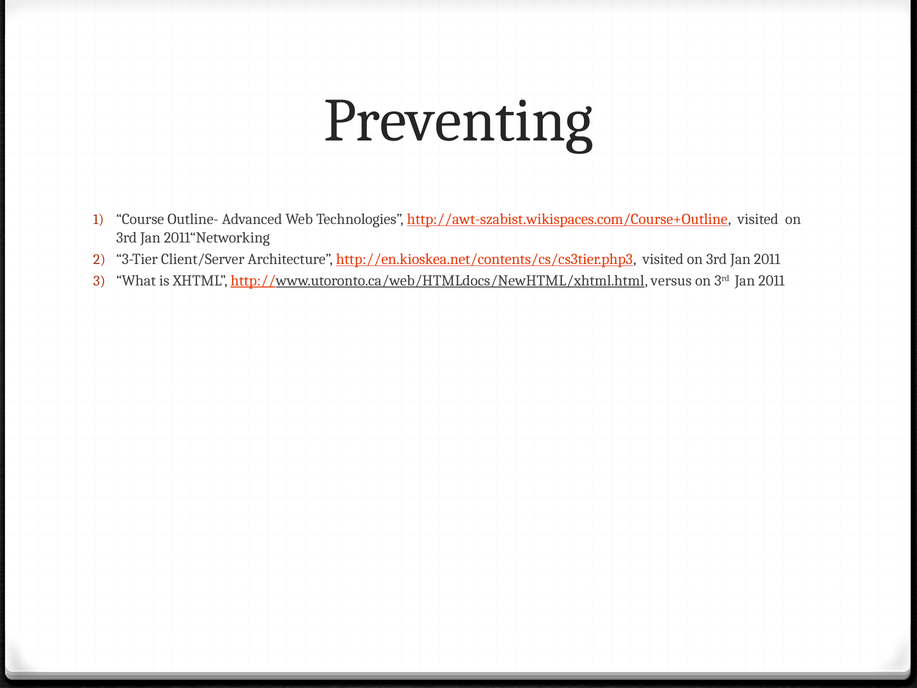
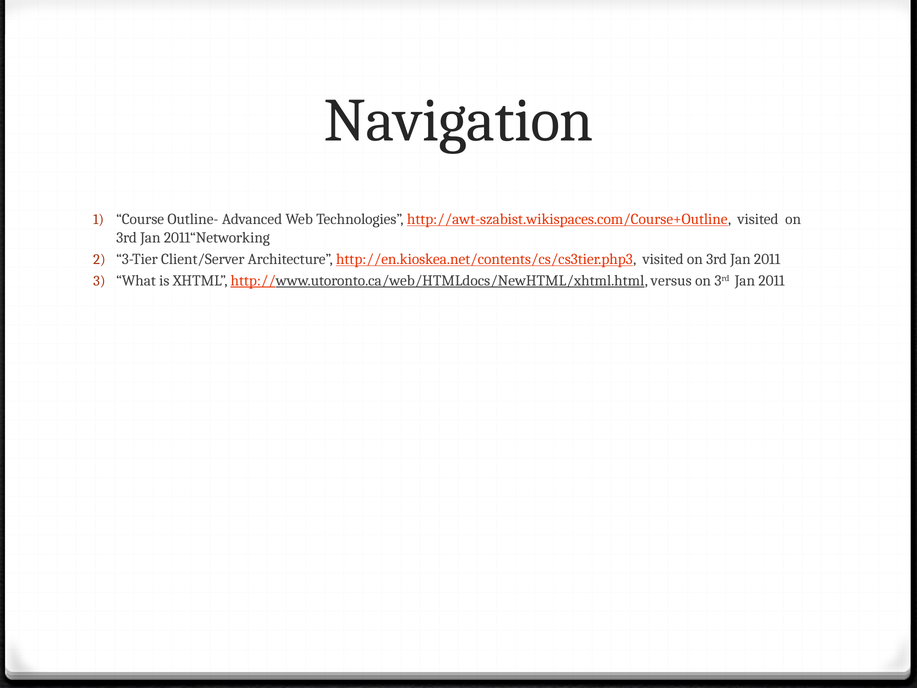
Preventing: Preventing -> Navigation (459, 120)
